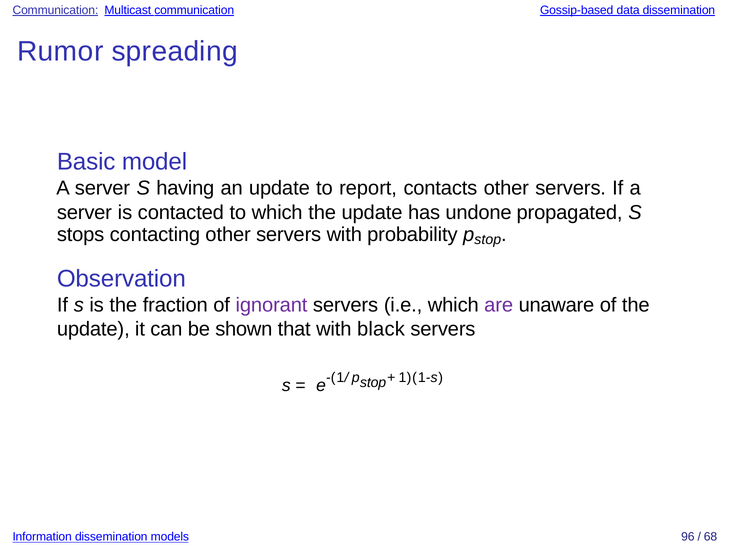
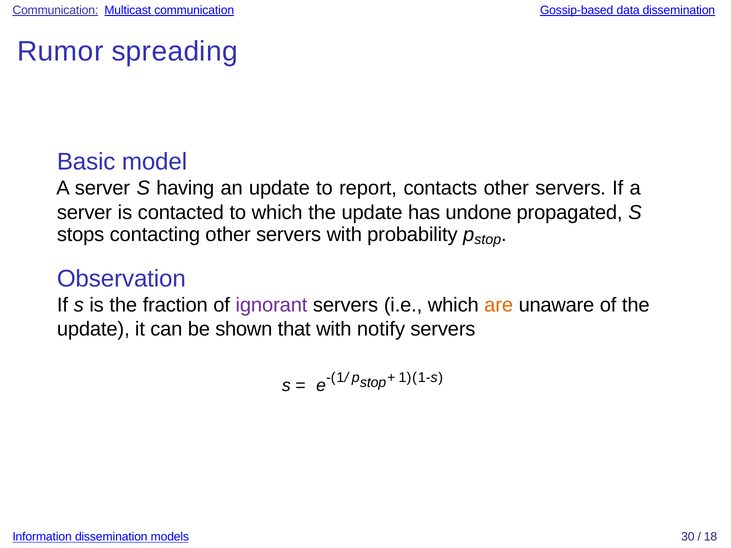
are colour: purple -> orange (499, 305)
black: black -> notify (381, 330)
96: 96 -> 30 (688, 538)
68: 68 -> 18 (711, 538)
